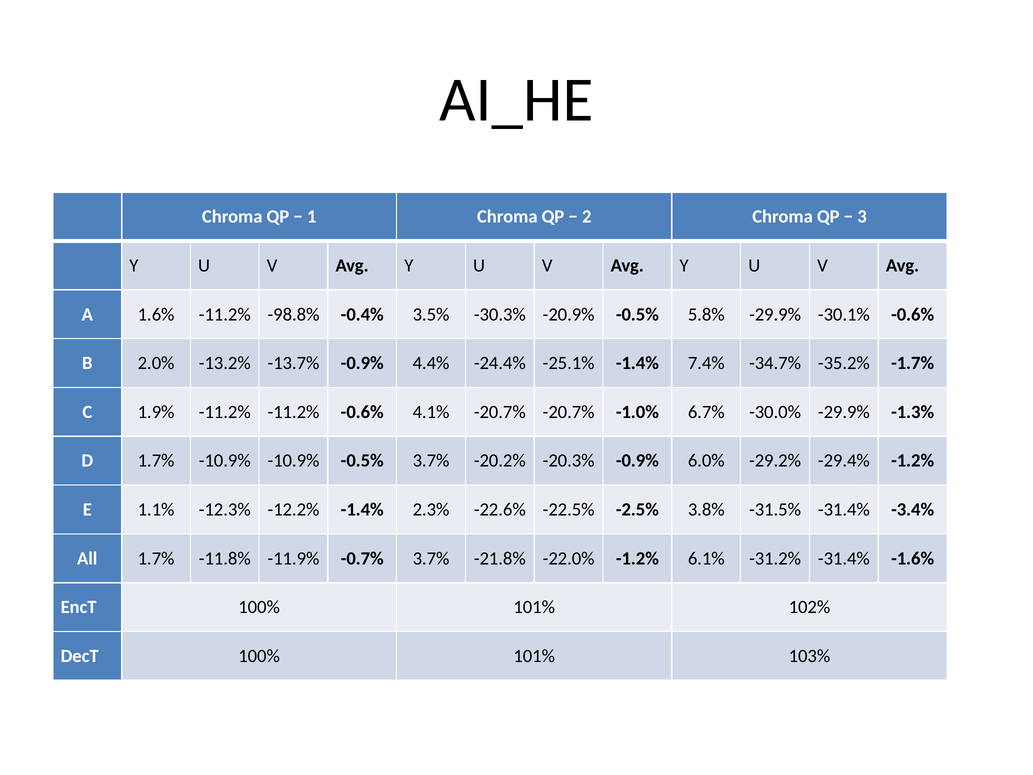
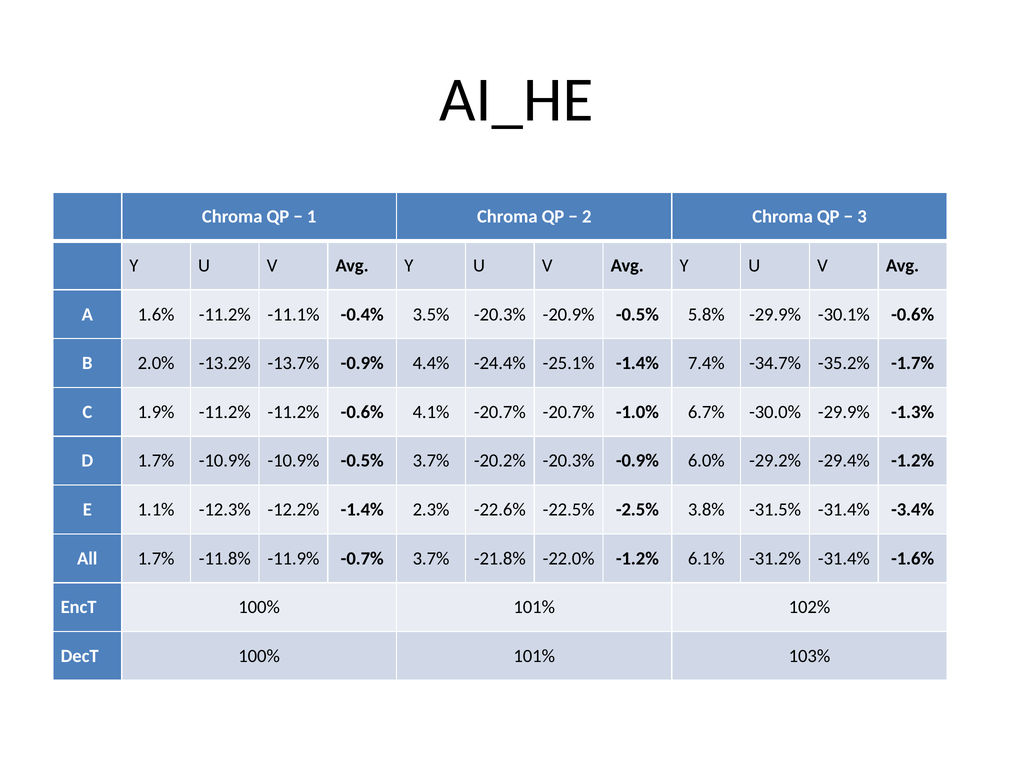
-98.8%: -98.8% -> -11.1% (294, 314)
3.5% -30.3%: -30.3% -> -20.3% (500, 314)
